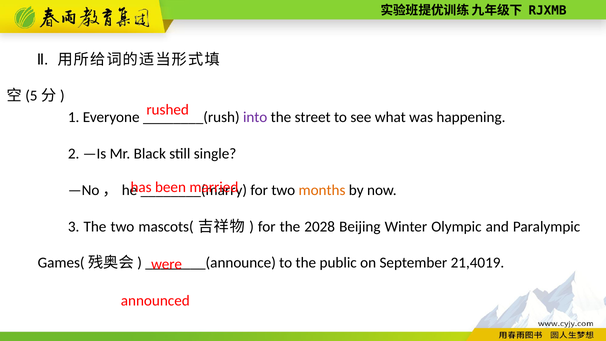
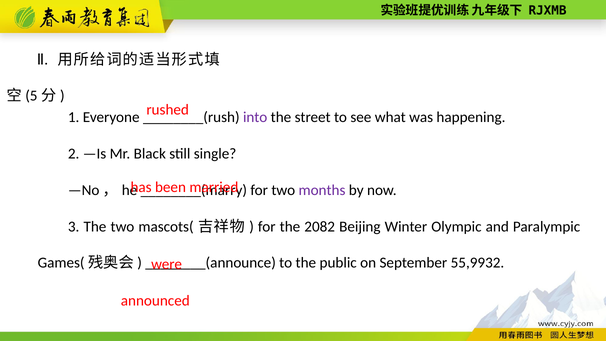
months colour: orange -> purple (322, 190)
2028: 2028 -> 2082 (320, 227)
21,4019: 21,4019 -> 55,9932 (478, 263)
